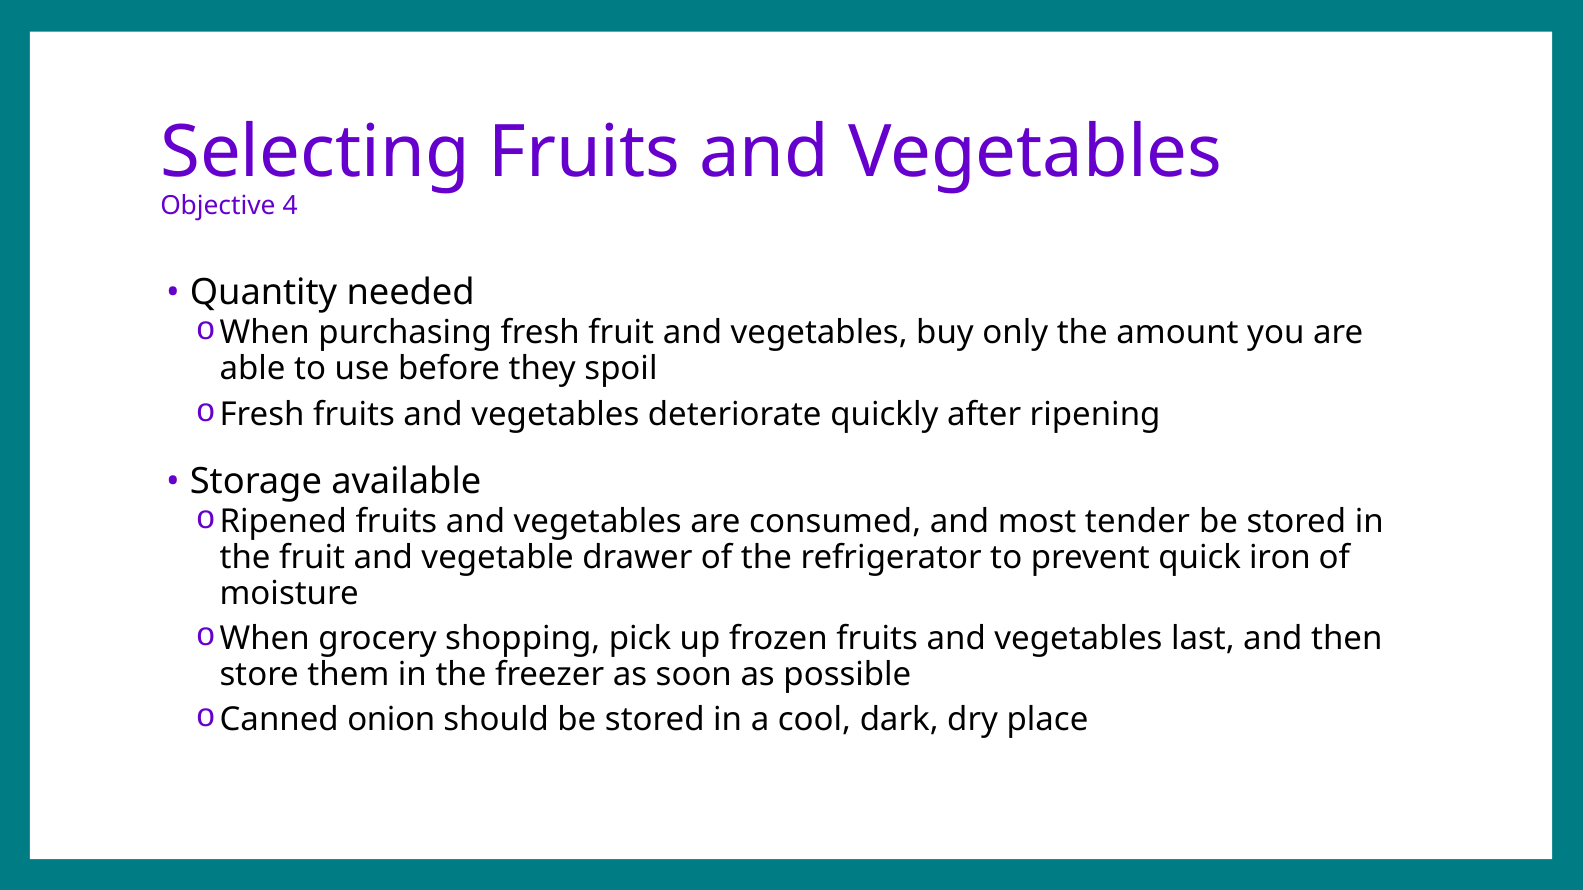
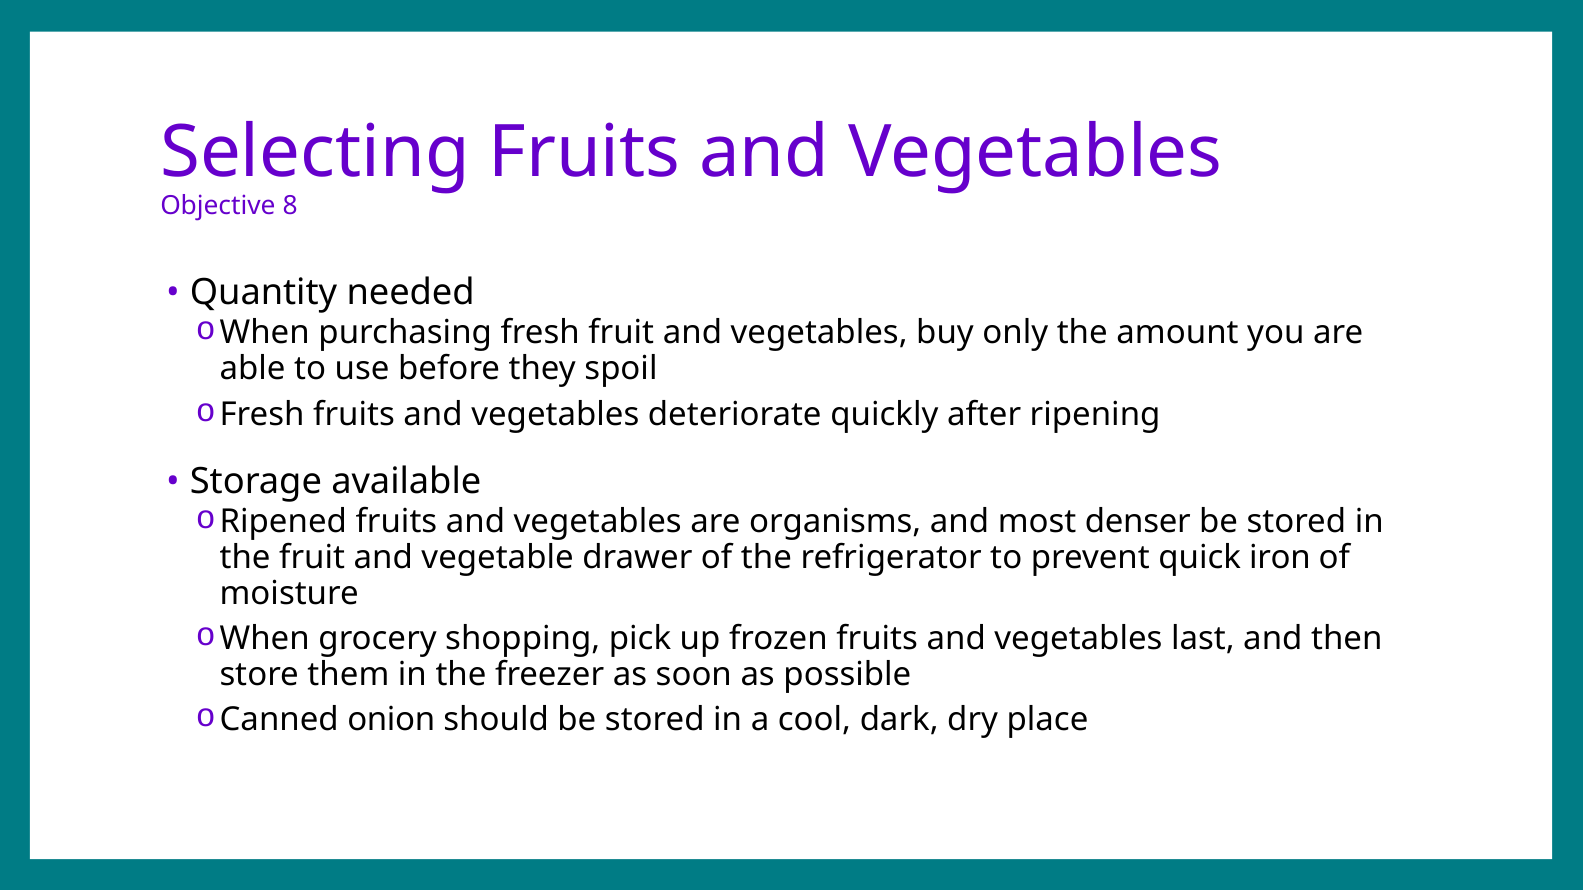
4: 4 -> 8 (290, 206)
consumed: consumed -> organisms (835, 522)
tender: tender -> denser (1138, 522)
